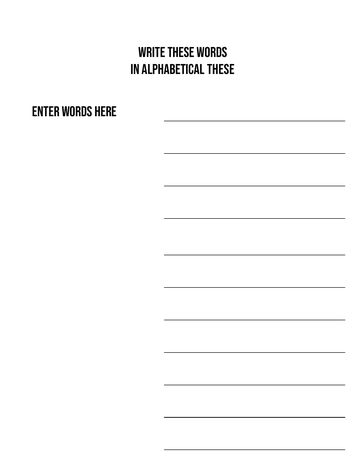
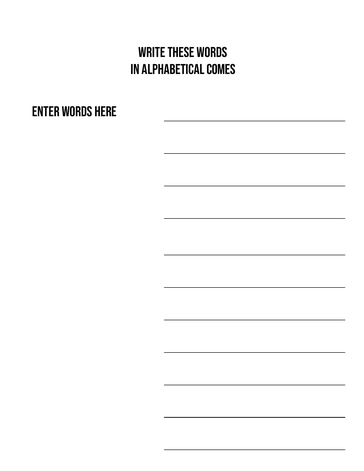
alphabetical these: these -> comes (221, 69)
